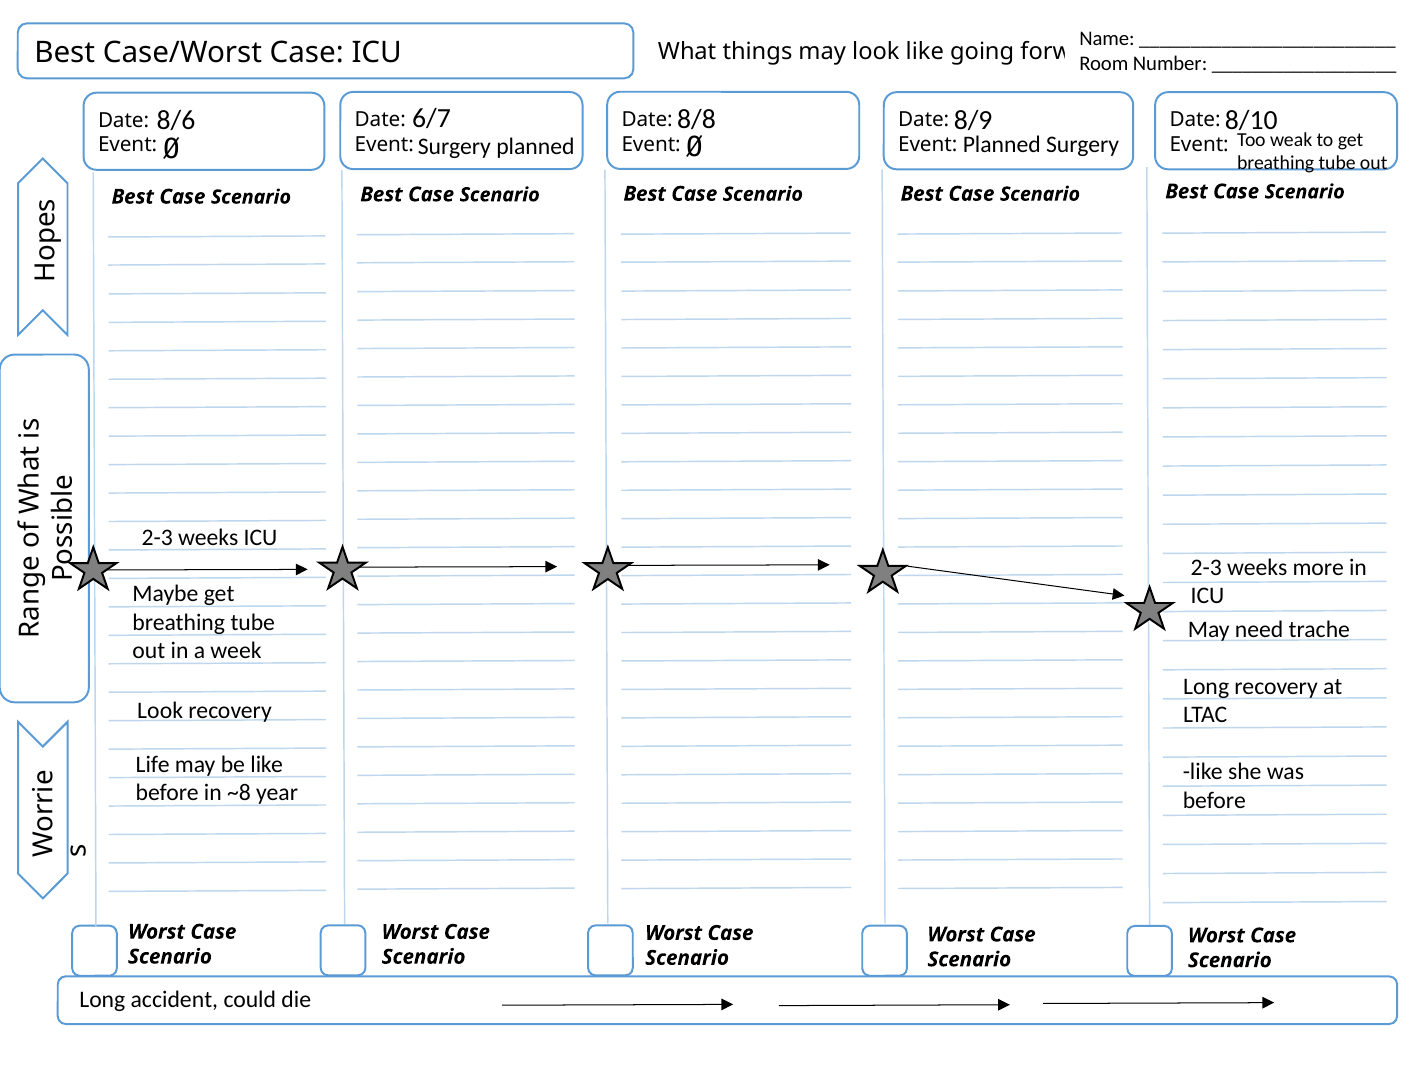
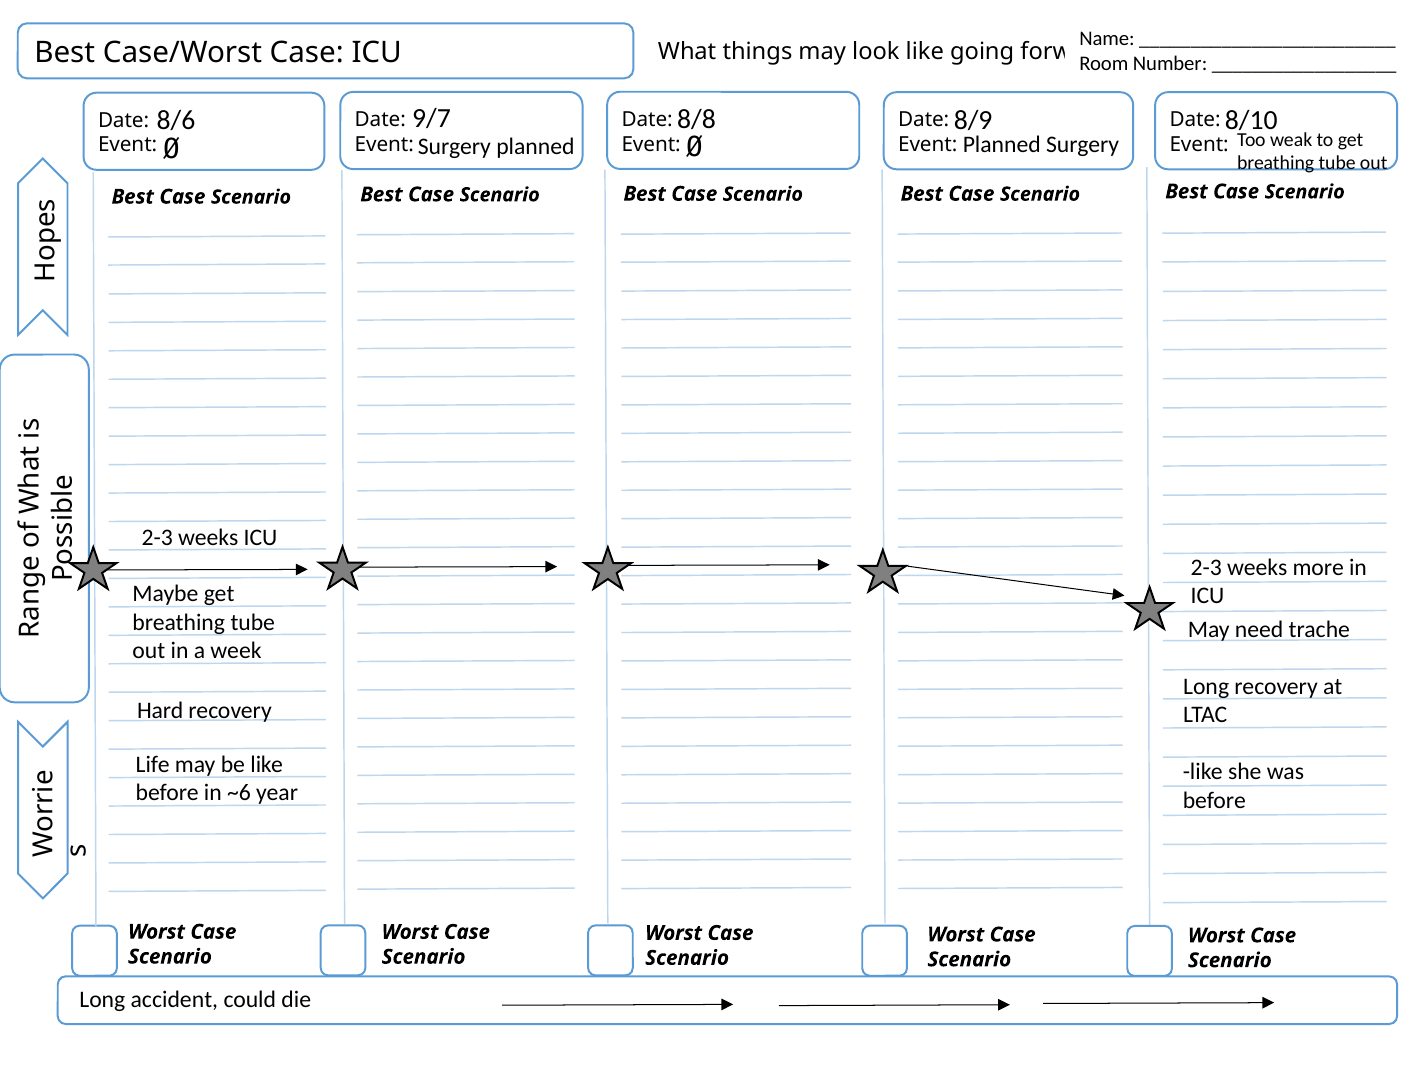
6/7: 6/7 -> 9/7 (432, 118)
Look: Look -> Hard (160, 711)
~8: ~8 -> ~6 (239, 793)
